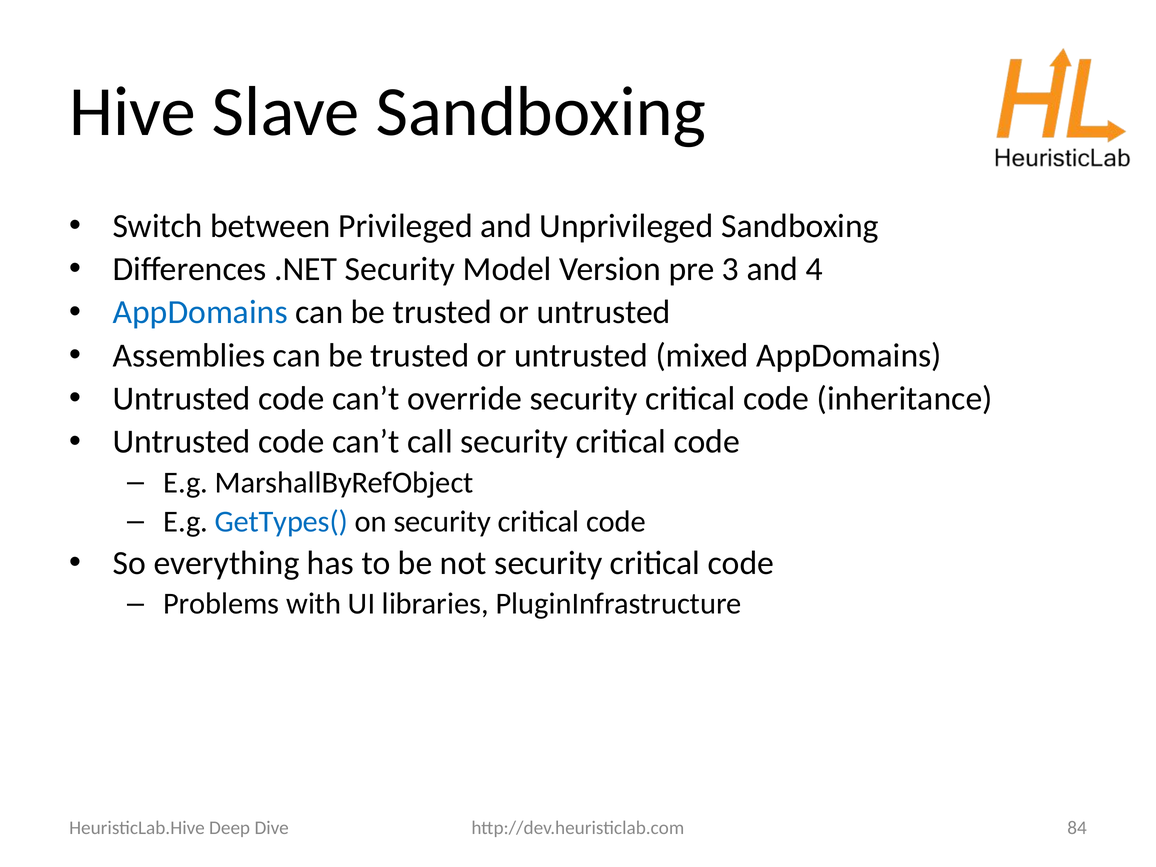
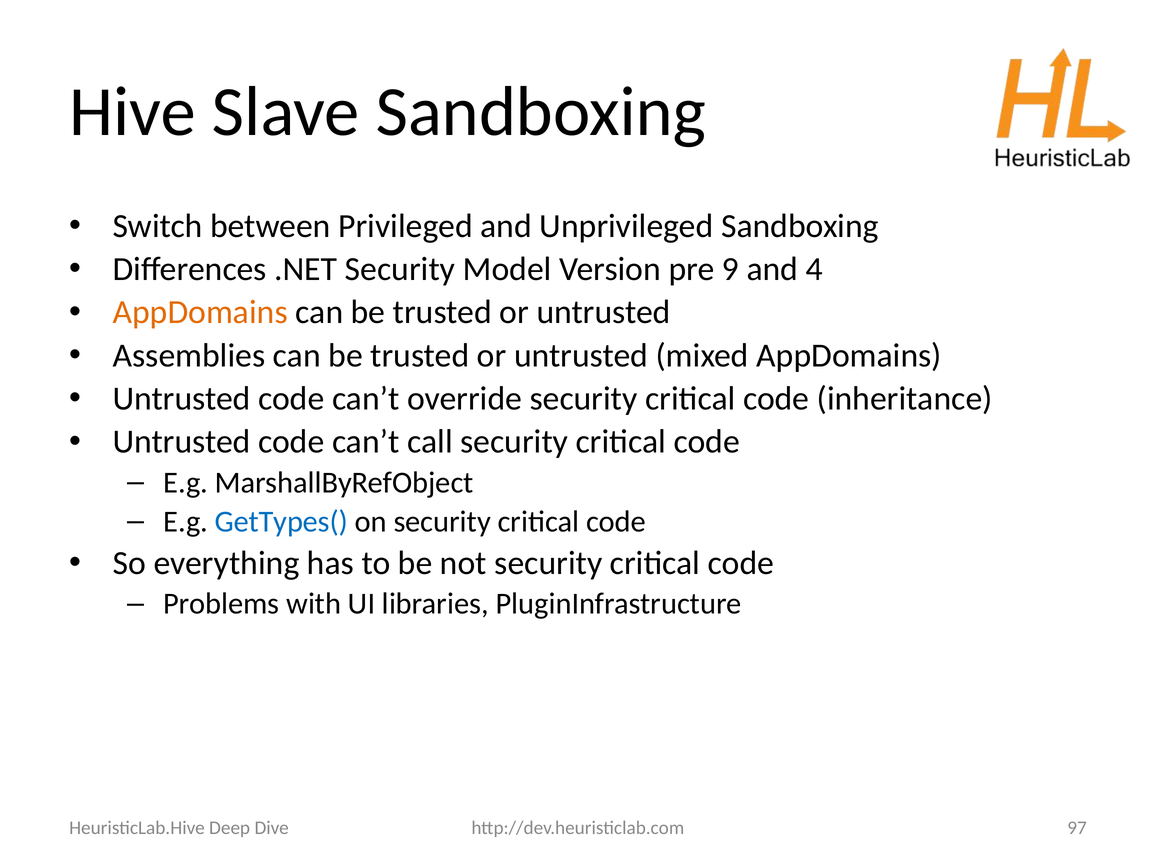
3: 3 -> 9 (730, 269)
AppDomains colour: blue -> orange (200, 312)
84: 84 -> 97 (1077, 828)
